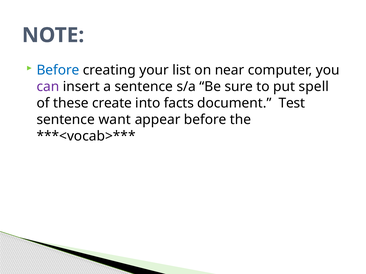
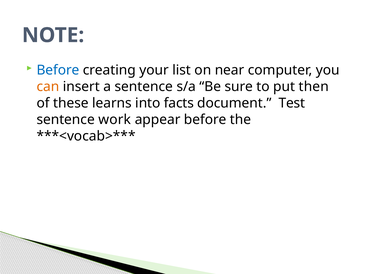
can colour: purple -> orange (48, 87)
spell: spell -> then (314, 87)
create: create -> learns (112, 103)
want: want -> work (115, 120)
